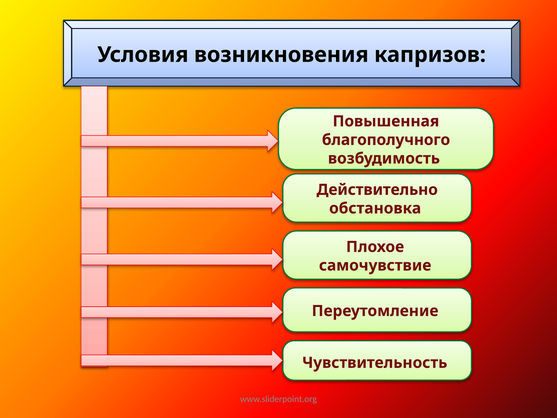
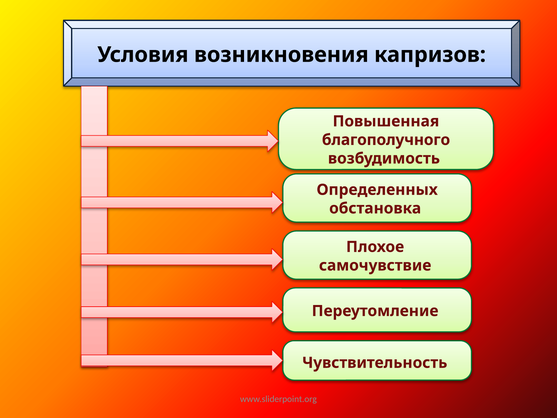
Действительно: Действительно -> Определенных (377, 190)
